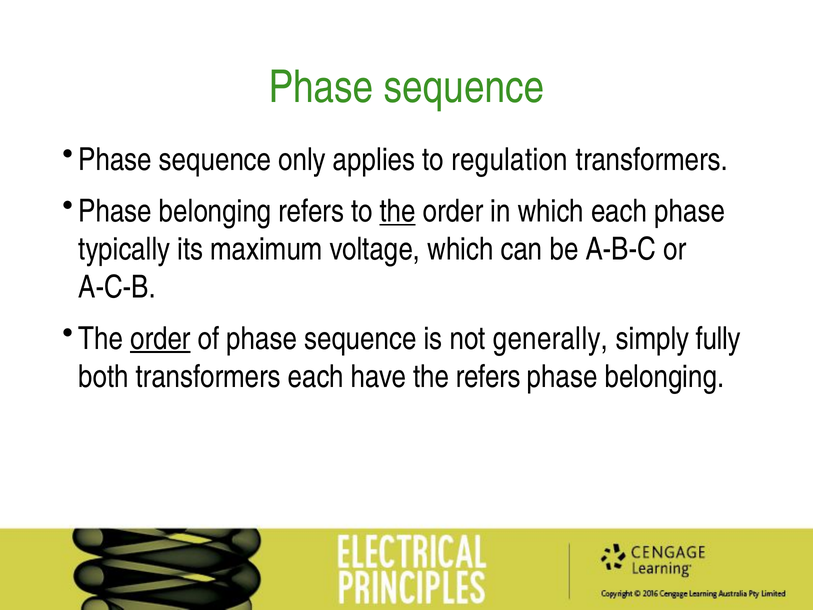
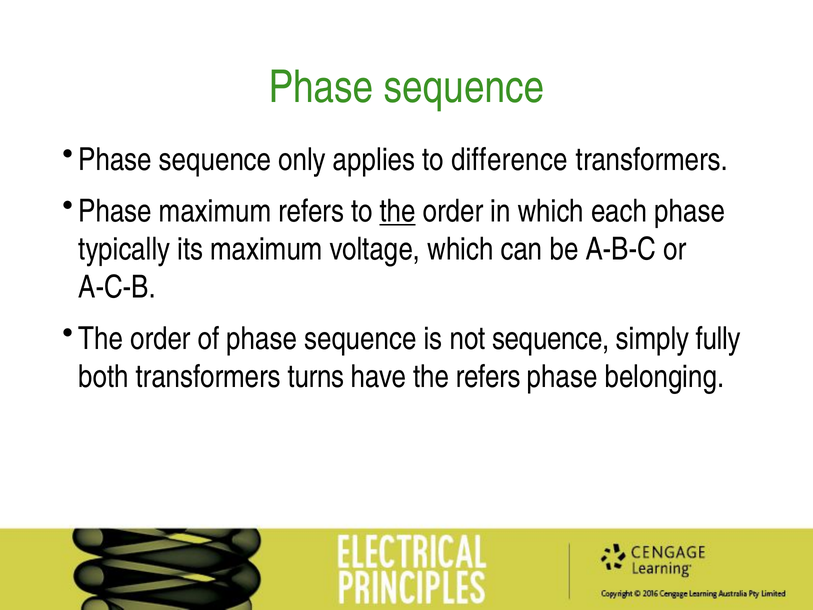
regulation: regulation -> difference (510, 160)
belonging: belonging -> maximum (215, 211)
order underline: present -> none (160, 338)
not generally: generally -> sequence (551, 338)
transformers each: each -> turns (316, 376)
